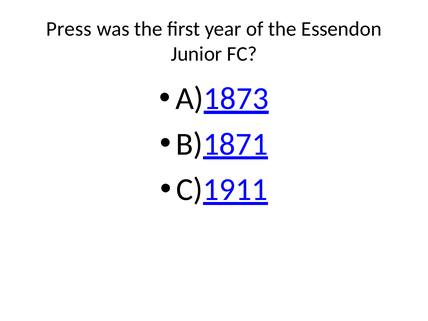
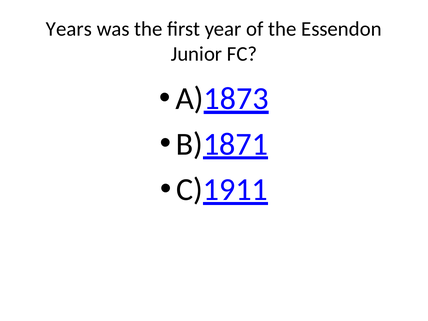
Press: Press -> Years (69, 29)
